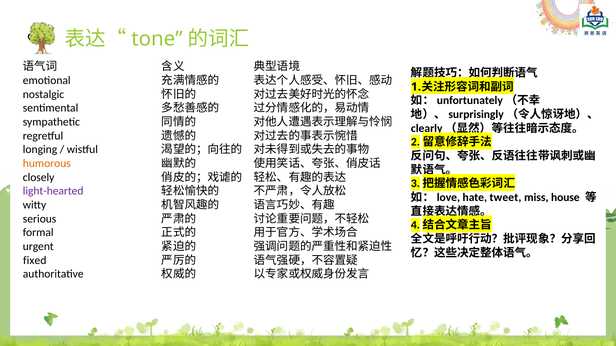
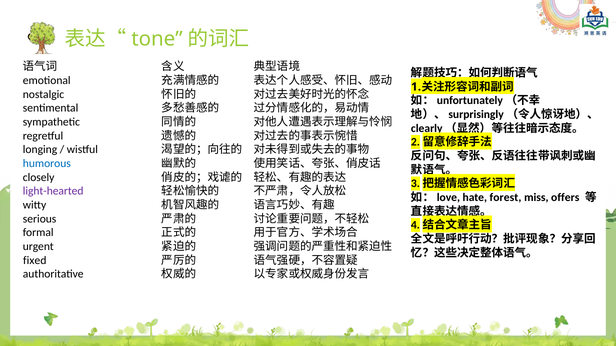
humorous colour: orange -> blue (47, 164)
tweet: tweet -> forest (506, 198)
house: house -> offers (565, 198)
